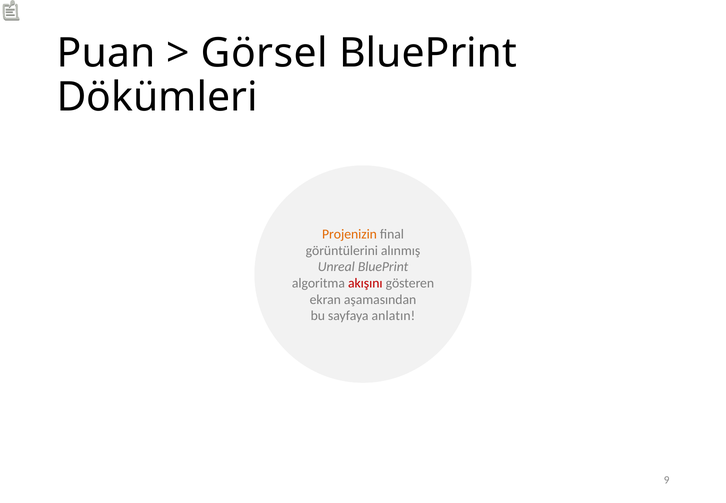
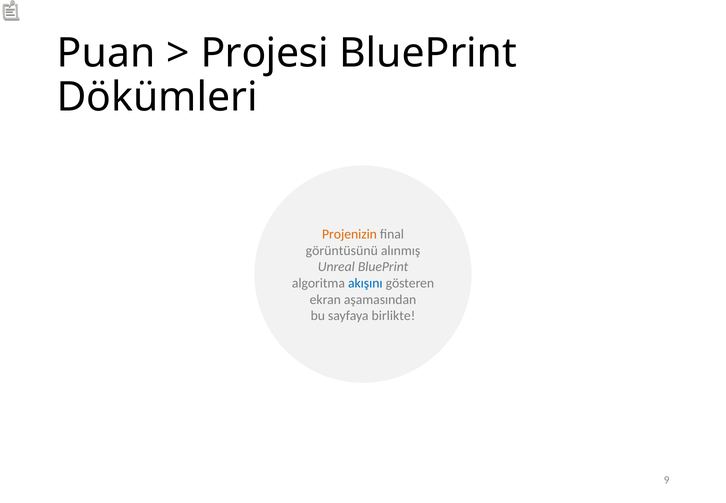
Görsel: Görsel -> Projesi (265, 53)
görüntülerini: görüntülerini -> görüntüsünü (342, 250)
akışını colour: red -> blue (365, 283)
anlatın: anlatın -> birlikte (393, 316)
